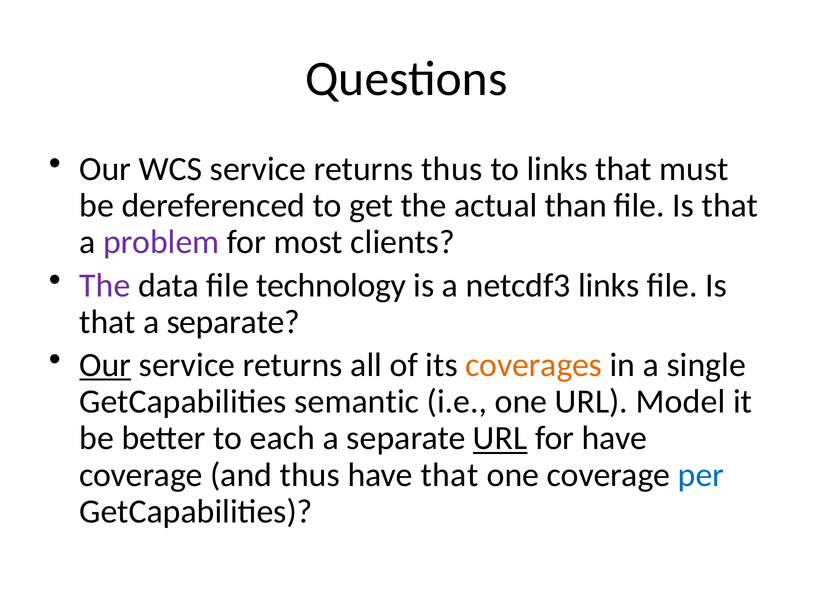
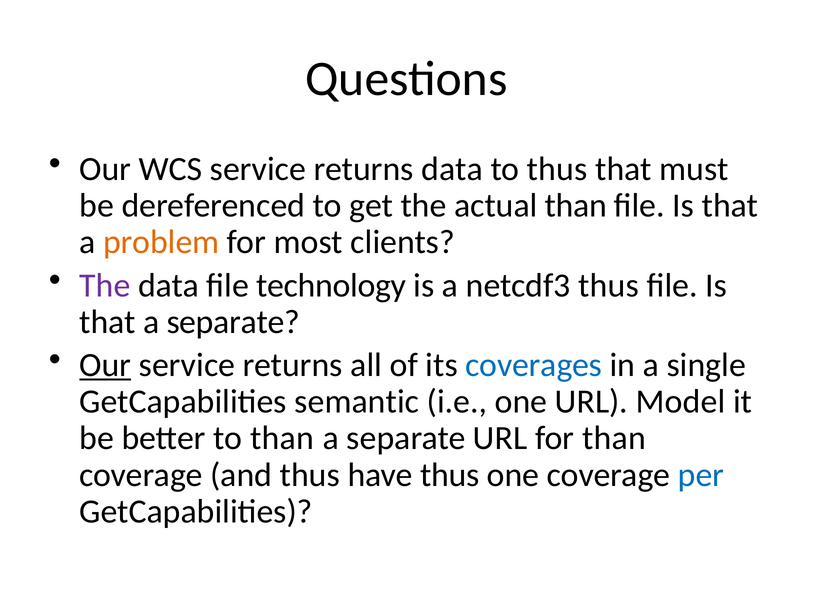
returns thus: thus -> data (452, 169)
to links: links -> thus (557, 169)
problem colour: purple -> orange (161, 242)
netcdf3 links: links -> thus (609, 285)
coverages colour: orange -> blue (534, 365)
to each: each -> than (282, 438)
URL underline: present -> none (500, 438)
for have: have -> than (614, 438)
have that: that -> thus (450, 475)
